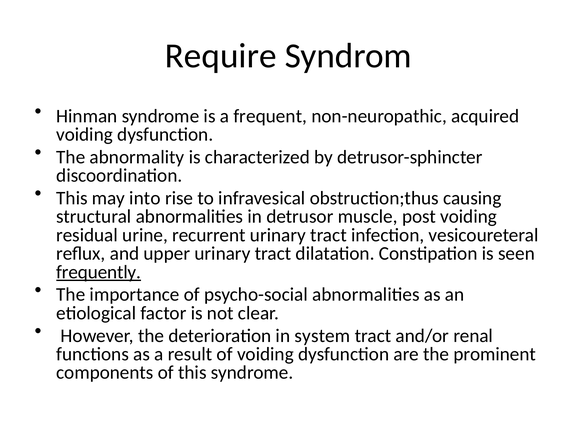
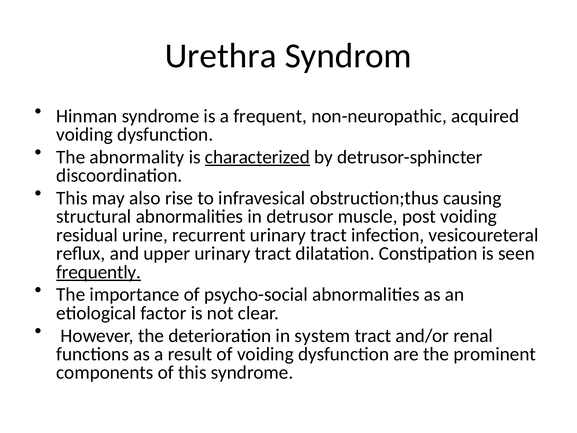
Require: Require -> Urethra (221, 56)
characterized underline: none -> present (257, 157)
into: into -> also (145, 198)
